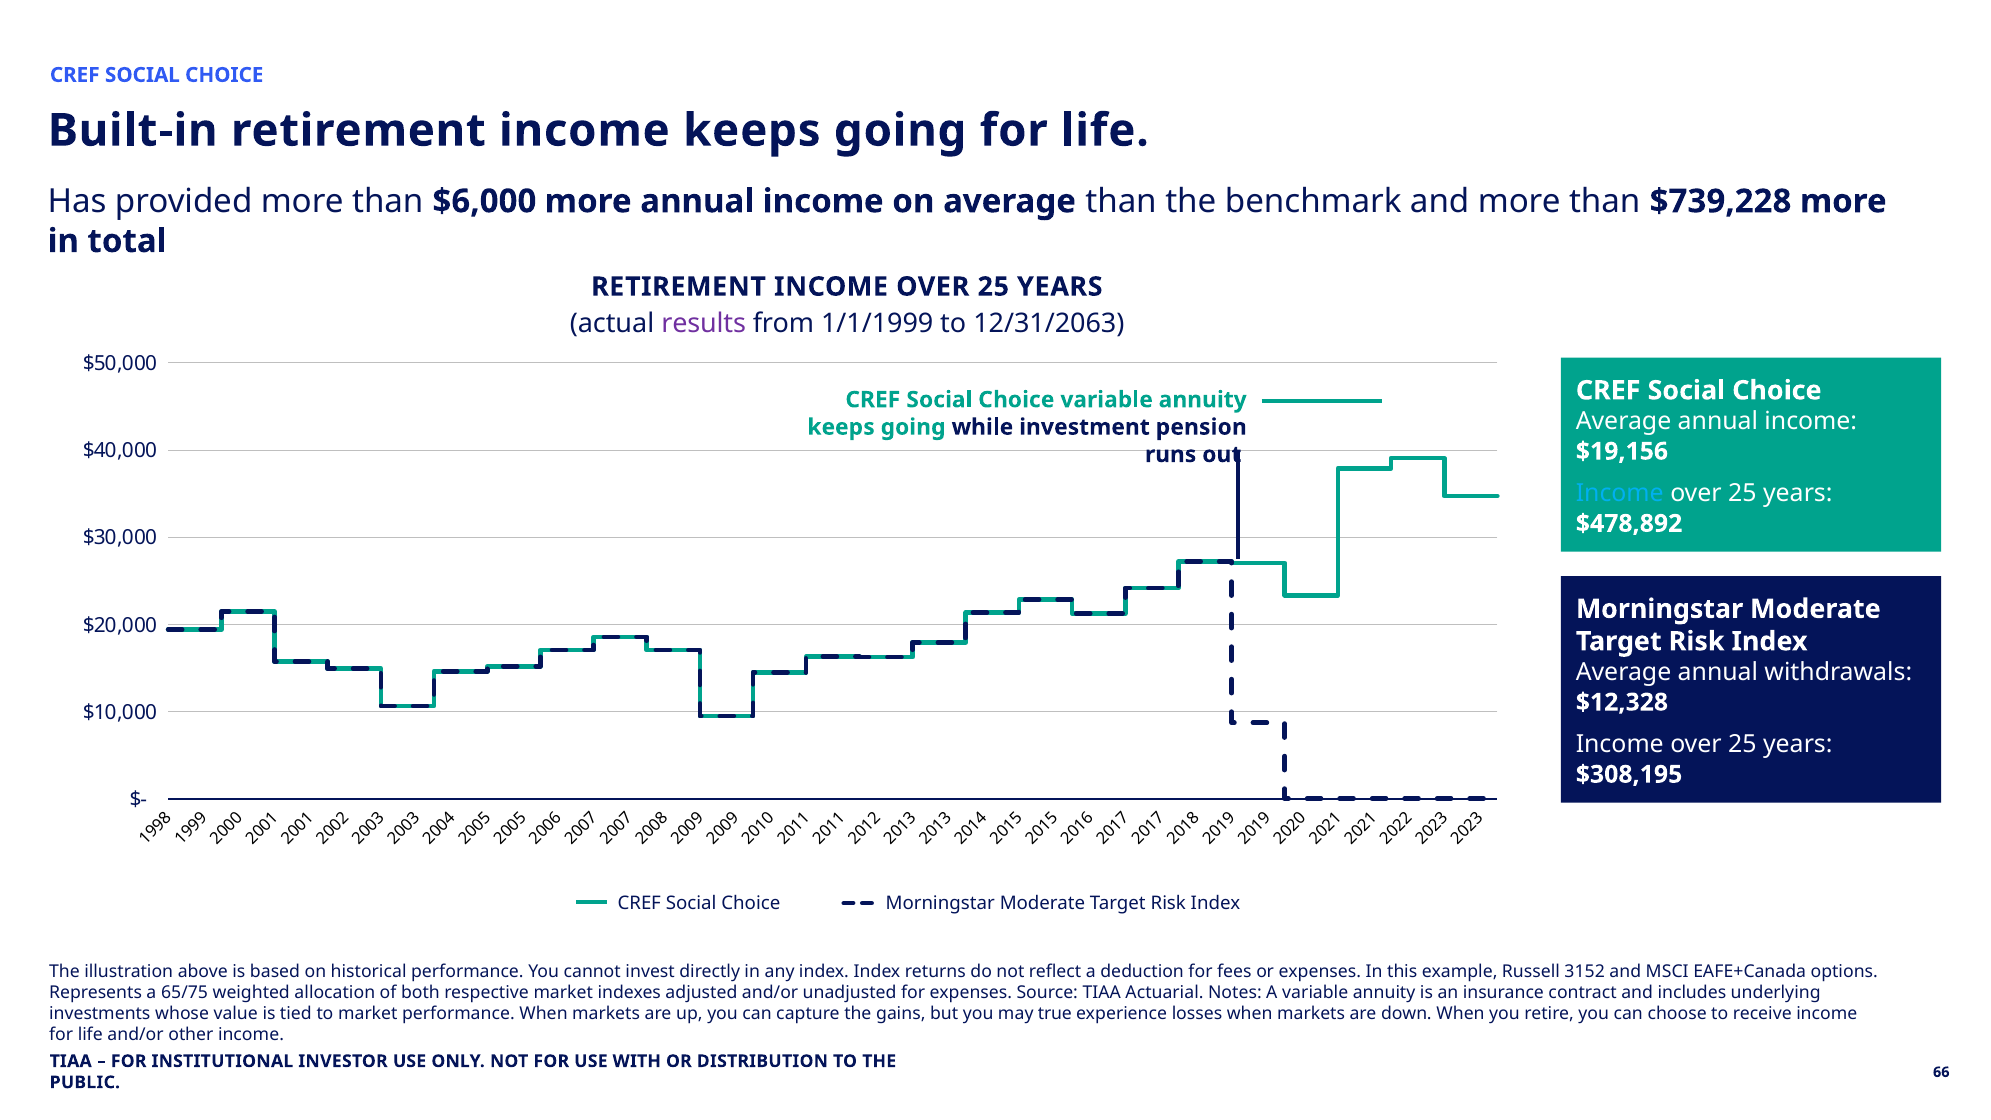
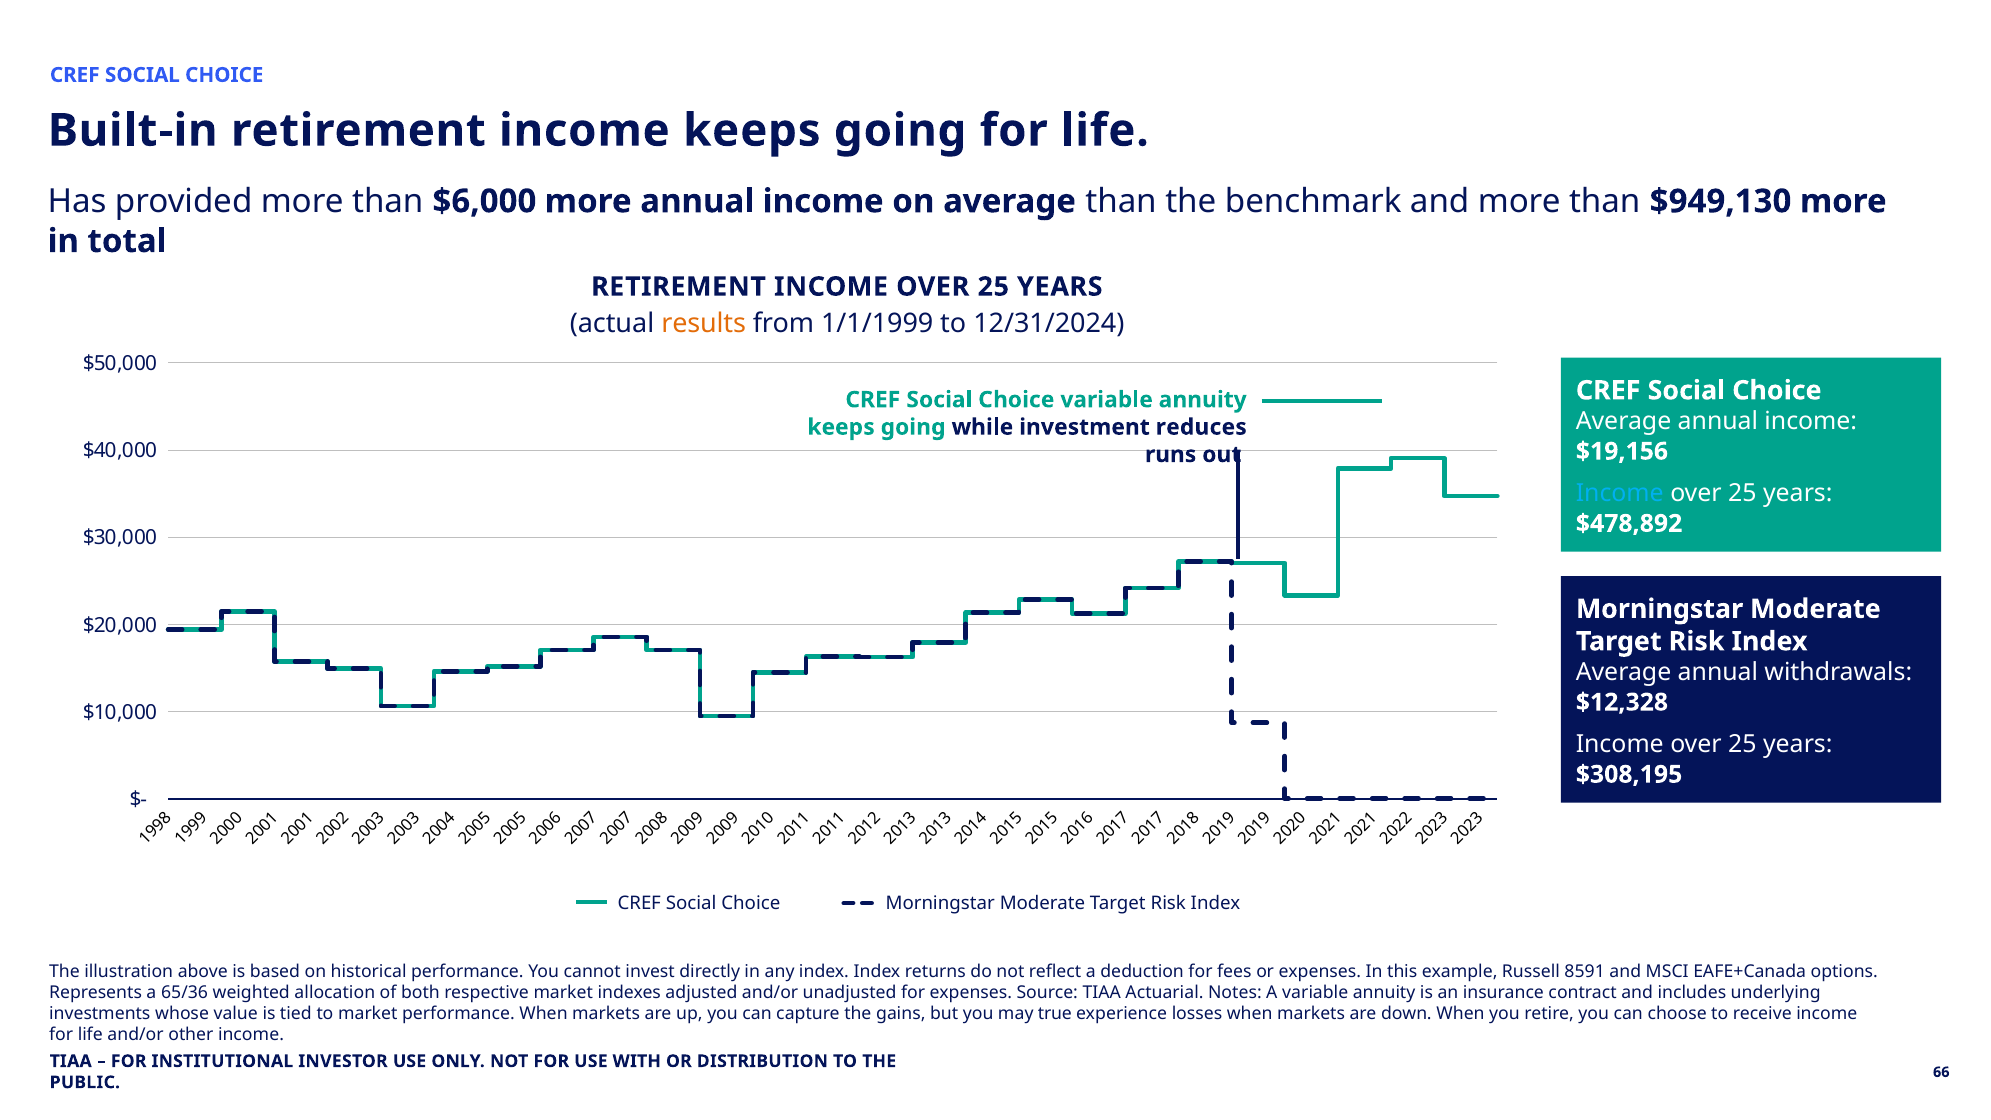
$739,228: $739,228 -> $949,130 (1721, 201)
results colour: purple -> orange (704, 323)
12/31/2063: 12/31/2063 -> 12/31/2024 (1049, 323)
pension: pension -> reduces (1201, 427)
3152: 3152 -> 8591 (1585, 971)
65/75: 65/75 -> 65/36 (185, 992)
